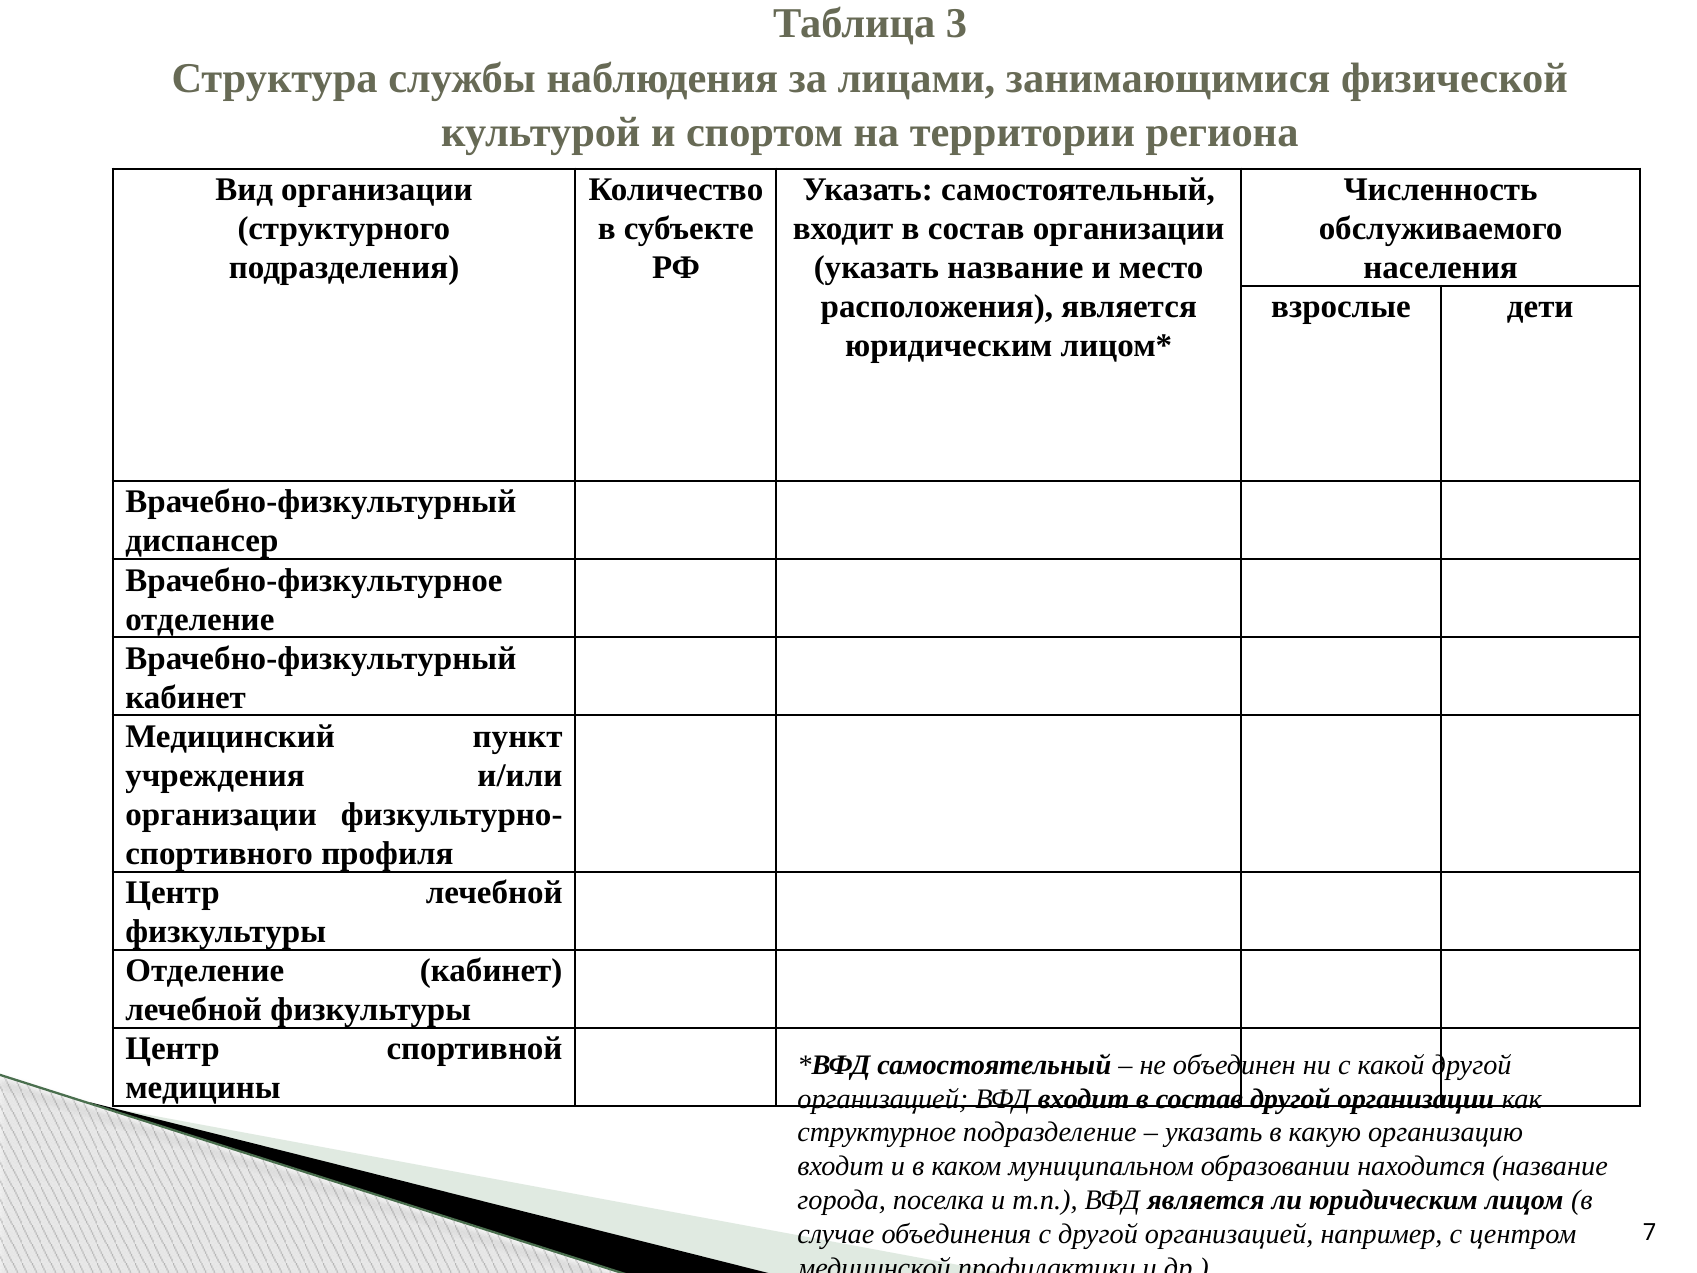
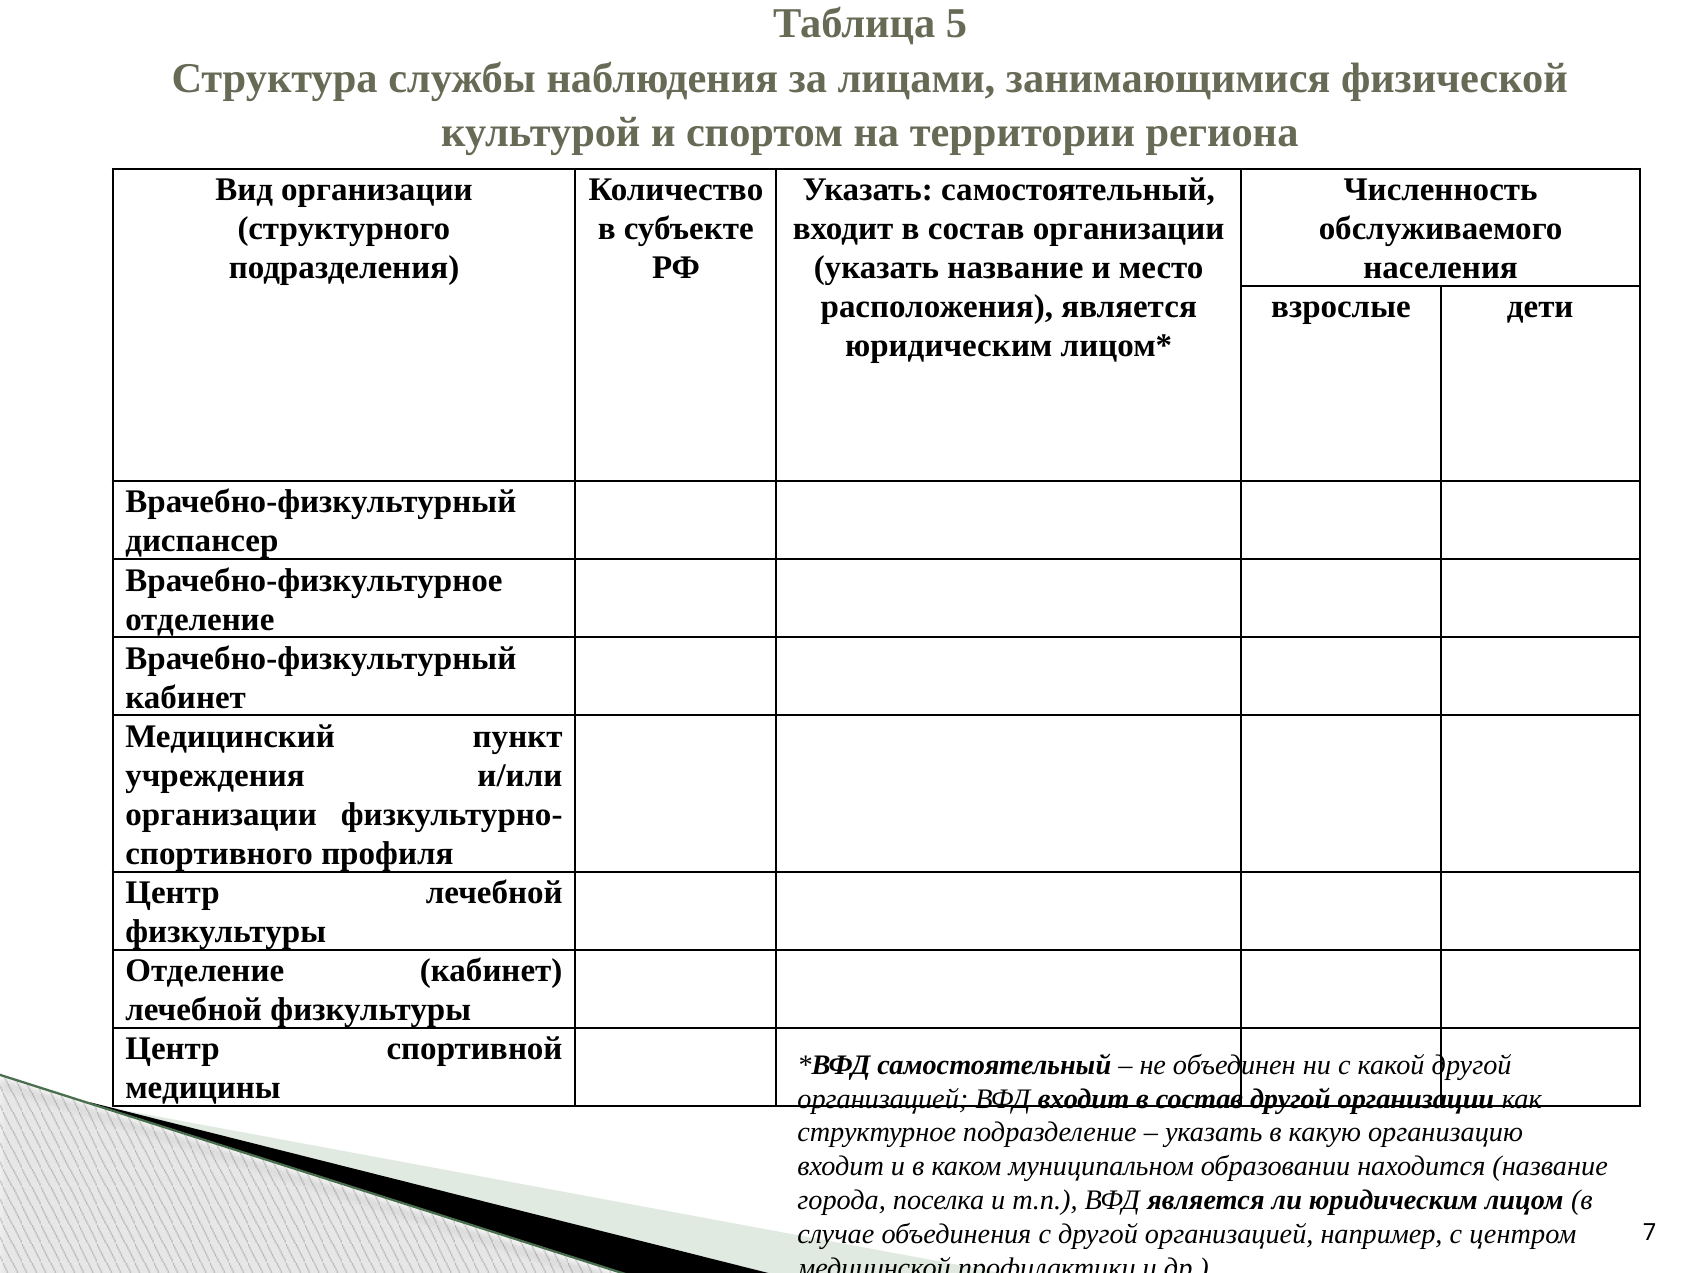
3: 3 -> 5 (957, 24)
